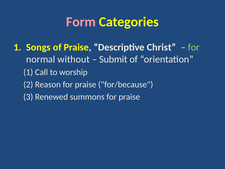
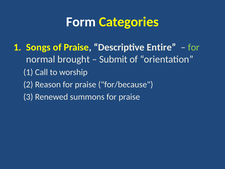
Form colour: pink -> white (81, 22)
Christ: Christ -> Entire (161, 47)
without: without -> brought (74, 59)
